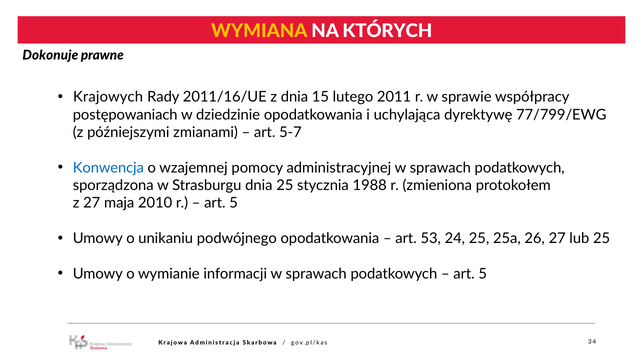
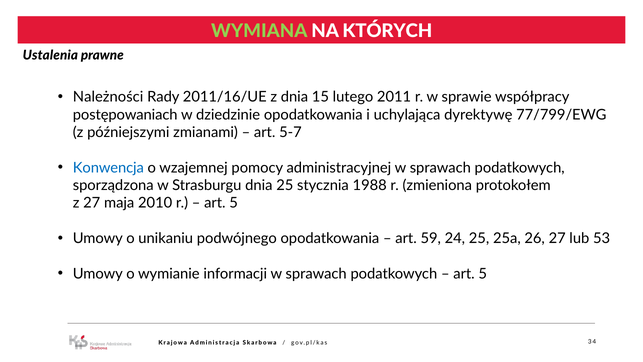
WYMIANA colour: yellow -> light green (259, 31)
Dokonuje: Dokonuje -> Ustalenia (50, 55)
Krajowych: Krajowych -> Należności (108, 97)
53: 53 -> 59 (431, 238)
lub 25: 25 -> 53 (602, 238)
